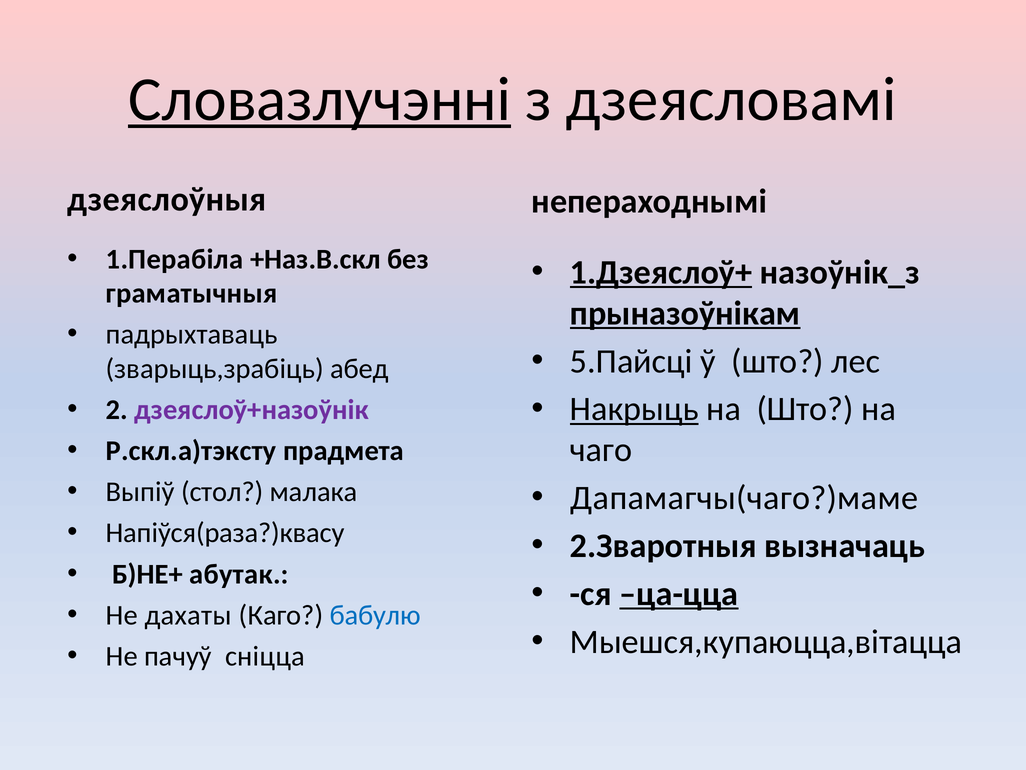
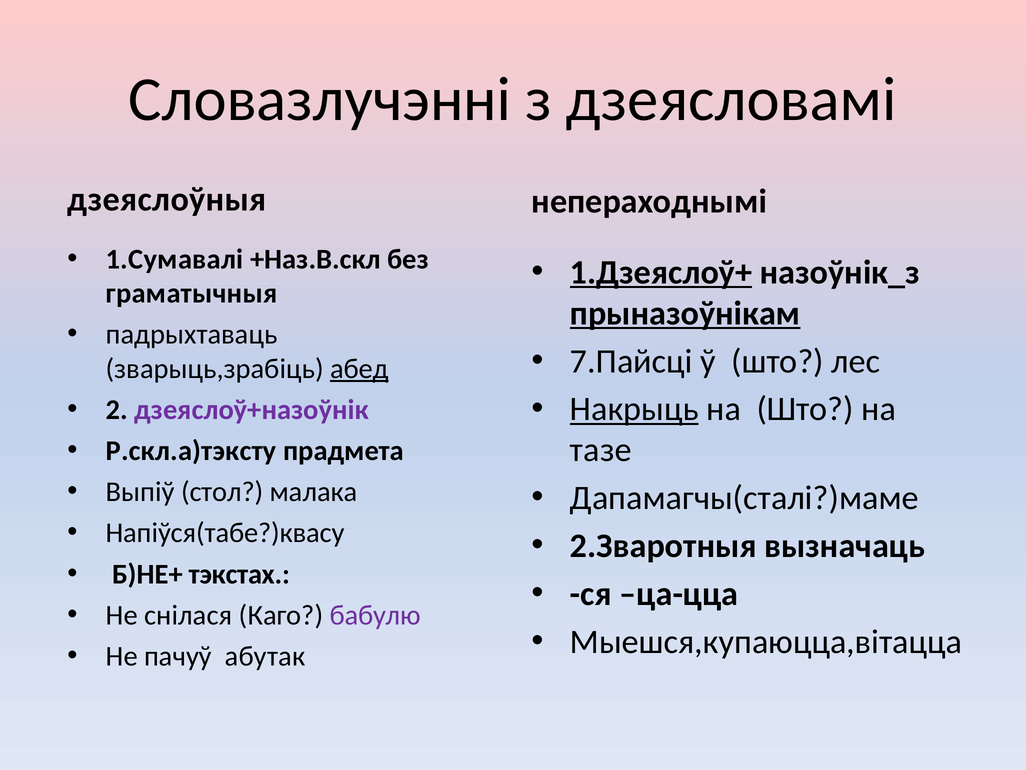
Словазлучэнні underline: present -> none (320, 99)
1.Перабіла: 1.Перабіла -> 1.Сумавалі (175, 259)
5.Пайсці: 5.Пайсці -> 7.Пайсці (631, 361)
абед underline: none -> present (359, 369)
чаго: чаго -> тазе (601, 450)
Дапамагчы(чаго?)маме: Дапамагчы(чаго?)маме -> Дапамагчы(сталі?)маме (744, 498)
Напіўся(раза?)квасу: Напіўся(раза?)квасу -> Напіўся(табе?)квасу (225, 533)
абутак: абутак -> тэкстах (239, 574)
ца-цца underline: present -> none (679, 593)
дахаты: дахаты -> снілася (188, 615)
бабулю colour: blue -> purple (375, 615)
сніцца: сніцца -> абутак (265, 656)
